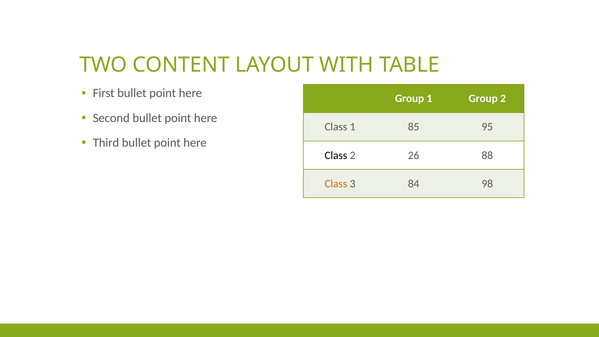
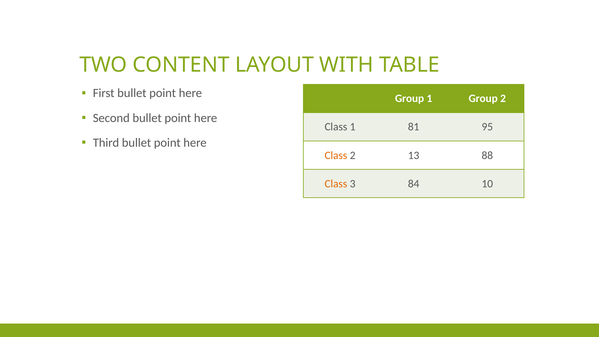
85: 85 -> 81 (414, 127)
Class colour: black -> orange (336, 155)
26: 26 -> 13 (414, 155)
98: 98 -> 10 (487, 184)
